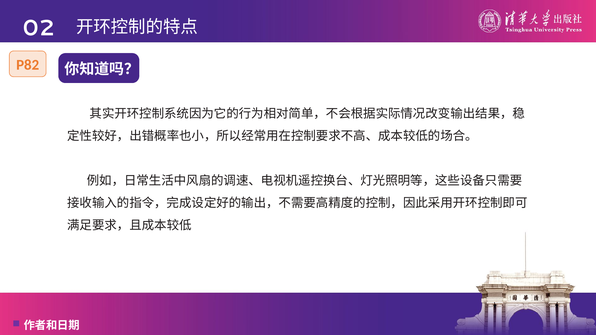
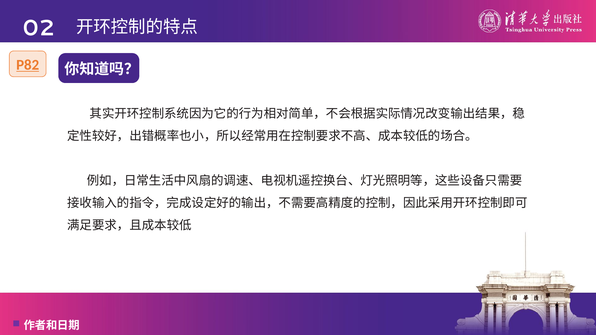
P82 underline: none -> present (28, 65)
